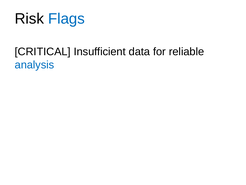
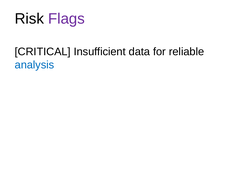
Flags colour: blue -> purple (66, 19)
